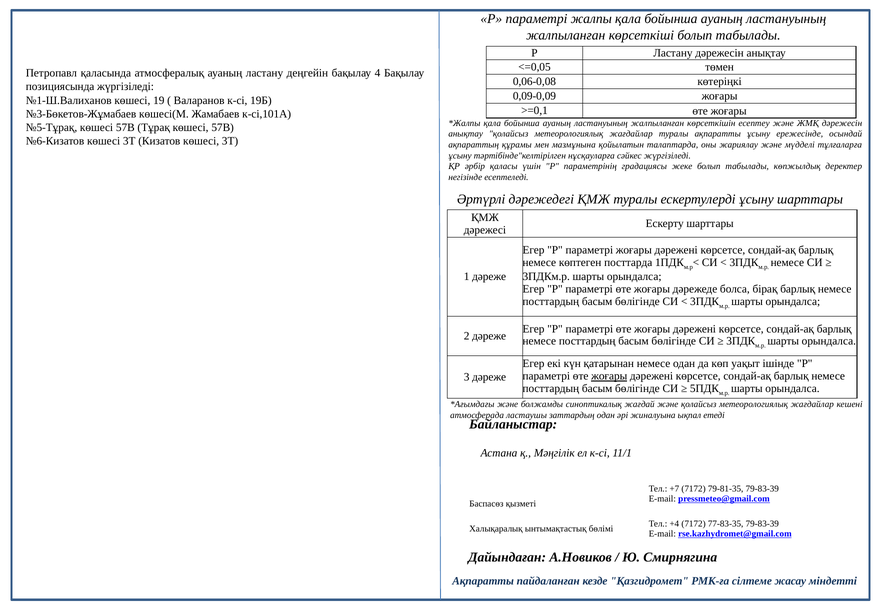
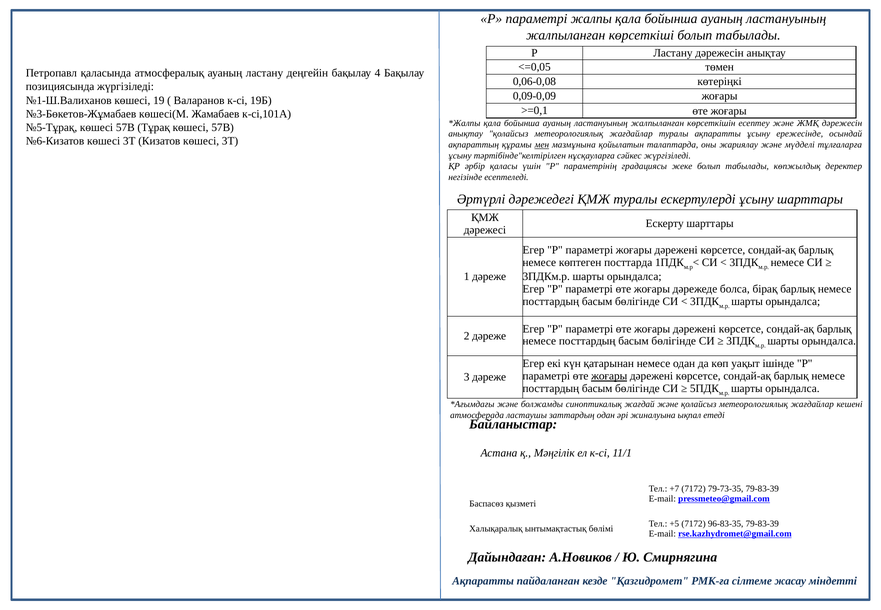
мен underline: none -> present (542, 145)
79-81-35: 79-81-35 -> 79-73-35 (726, 489)
+4: +4 -> +5 (674, 524)
77-83-35: 77-83-35 -> 96-83-35 (726, 524)
